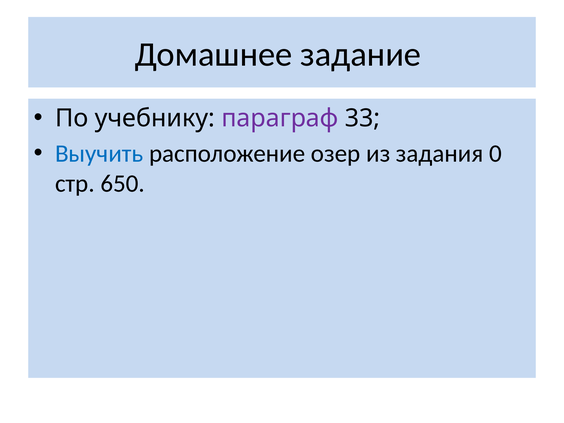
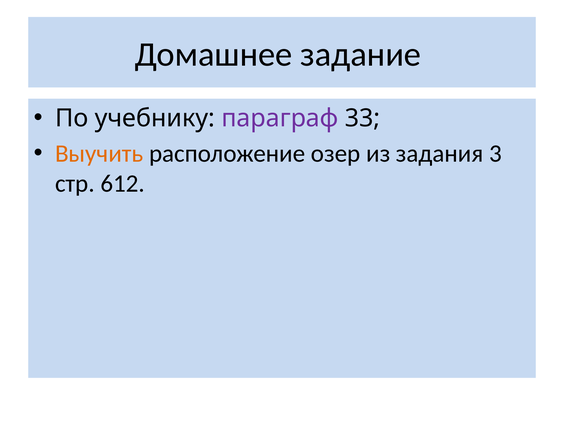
Выучить colour: blue -> orange (99, 153)
0: 0 -> 3 (495, 153)
650: 650 -> 612 (123, 184)
